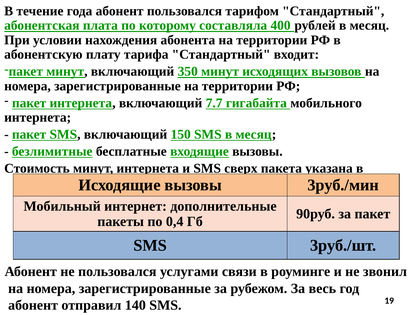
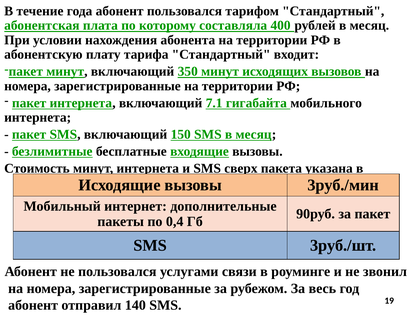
7.7: 7.7 -> 7.1 (214, 103)
